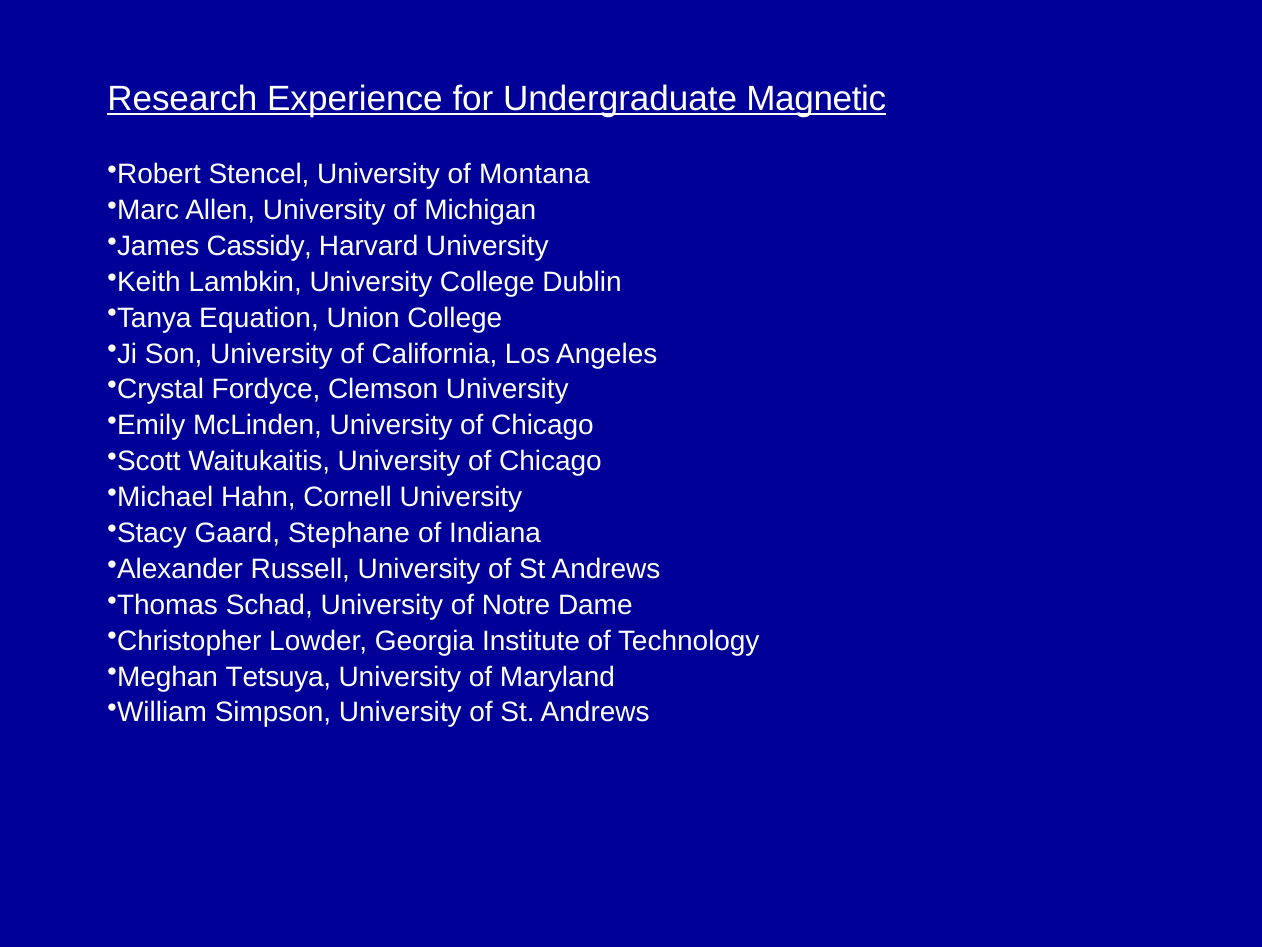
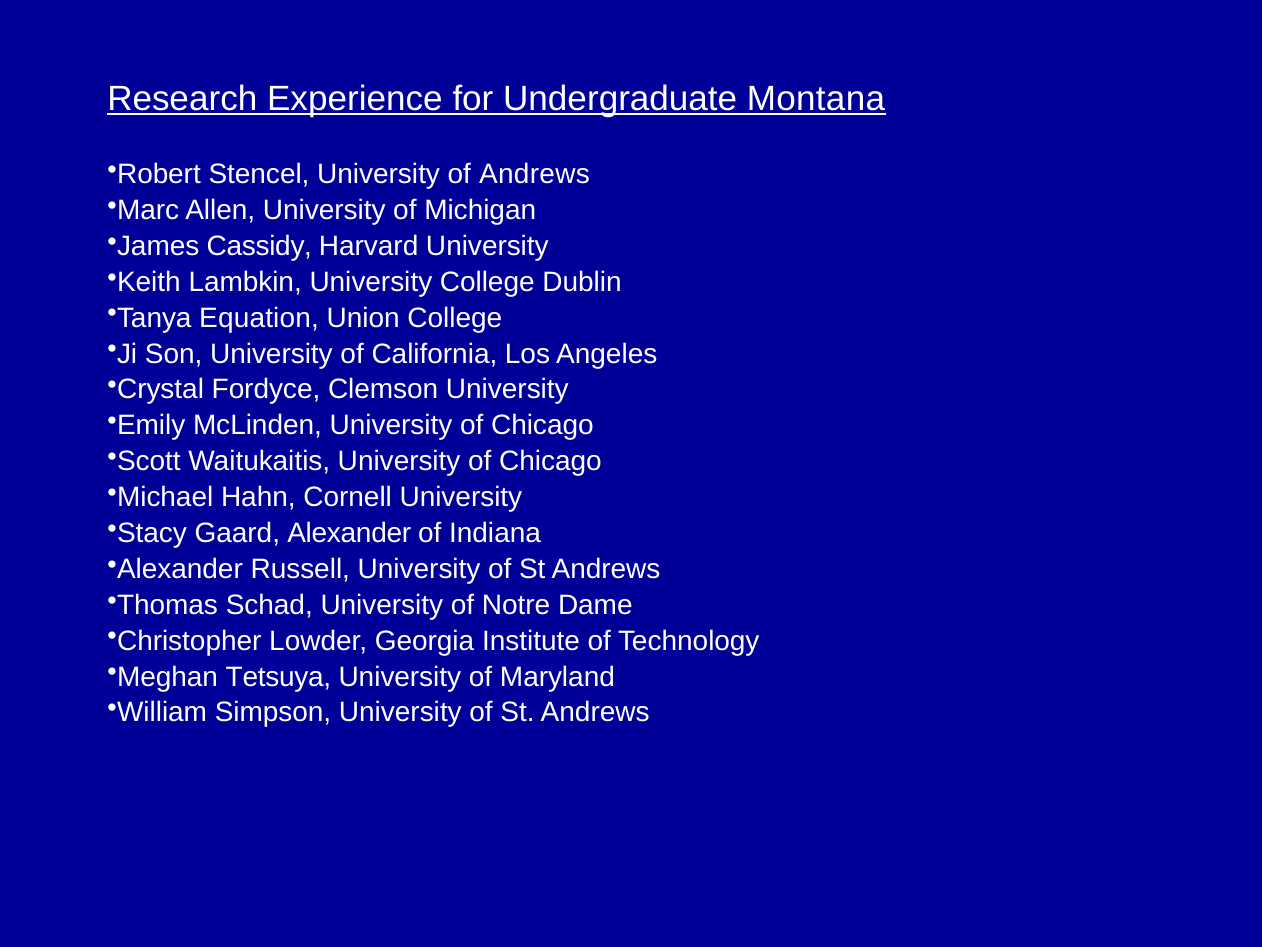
Magnetic: Magnetic -> Montana (816, 99)
of Montana: Montana -> Andrews (534, 174)
Gaard Stephane: Stephane -> Alexander (349, 533)
